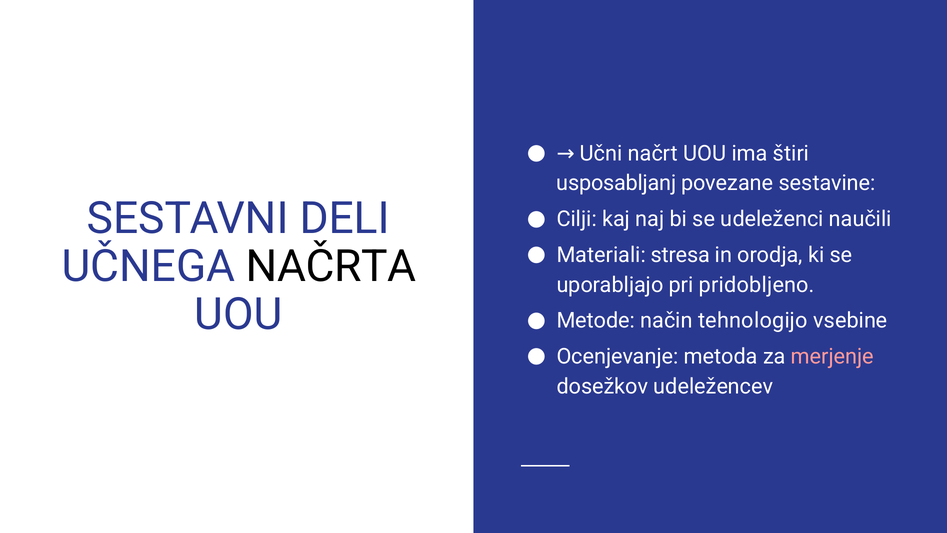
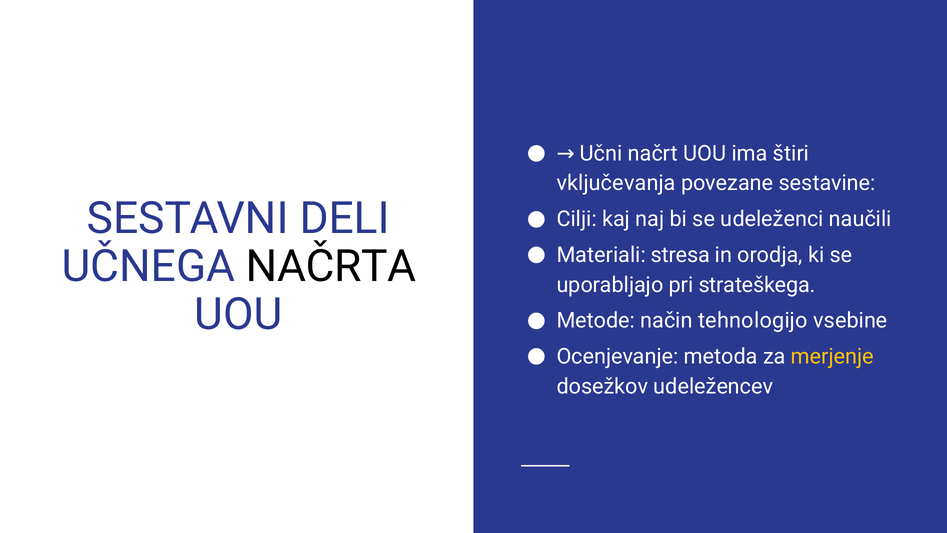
usposabljanj: usposabljanj -> vključevanja (616, 183)
pridobljeno: pridobljeno -> strateškega (757, 285)
merjenje colour: pink -> yellow (832, 356)
